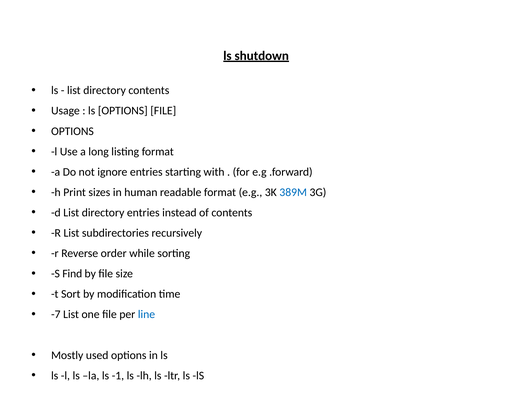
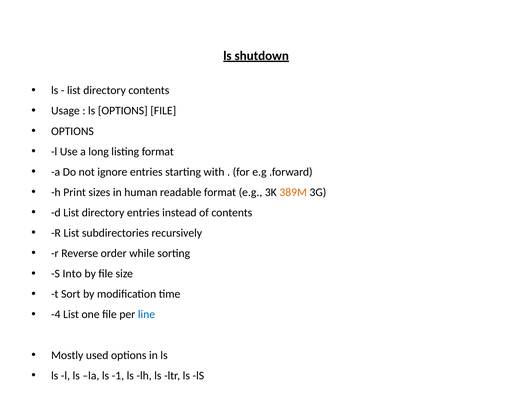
389M colour: blue -> orange (293, 192)
Find: Find -> Into (72, 274)
-7: -7 -> -4 (56, 314)
